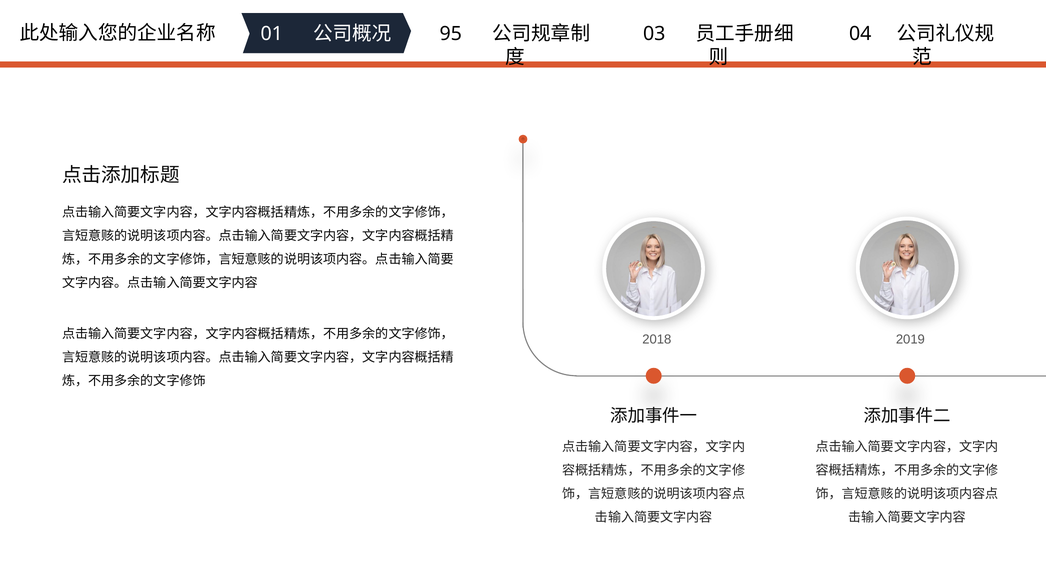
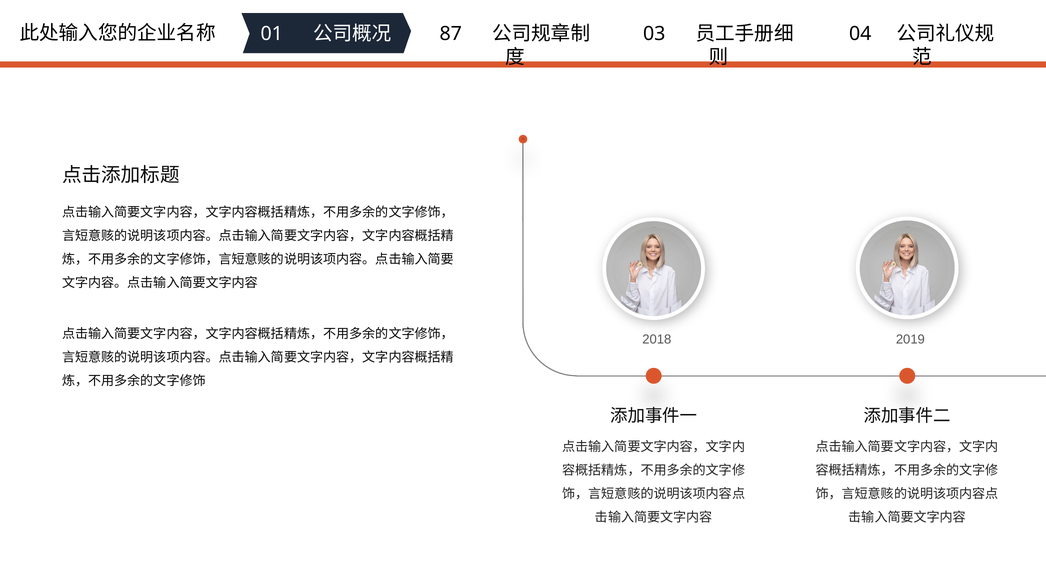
95: 95 -> 87 (451, 34)
